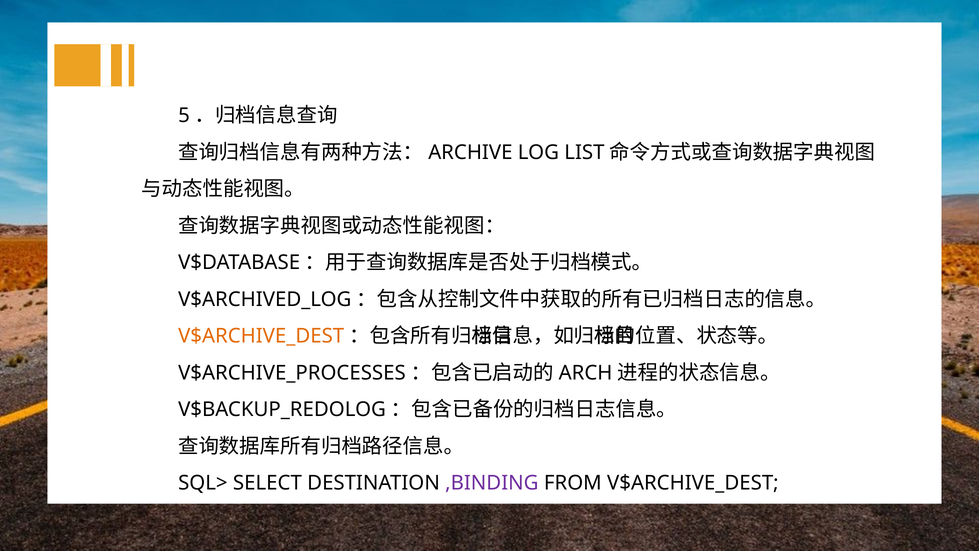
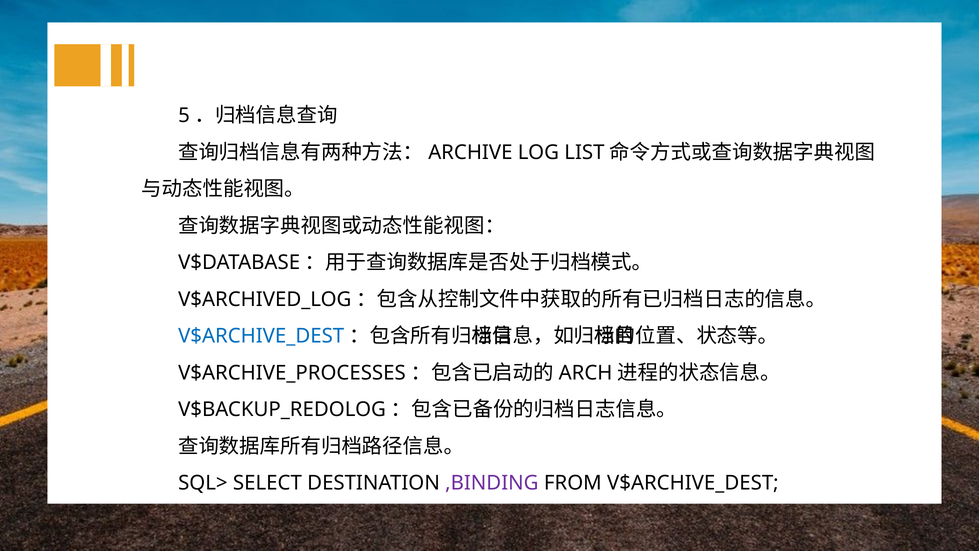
V$ARCHIVE_DEST colour: orange -> blue (261, 336)
